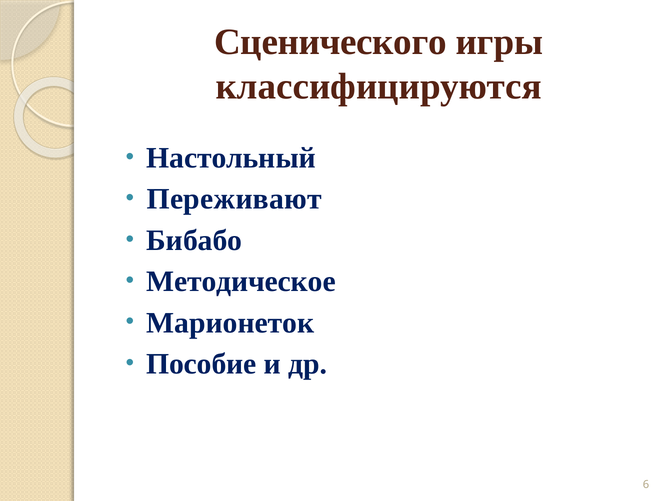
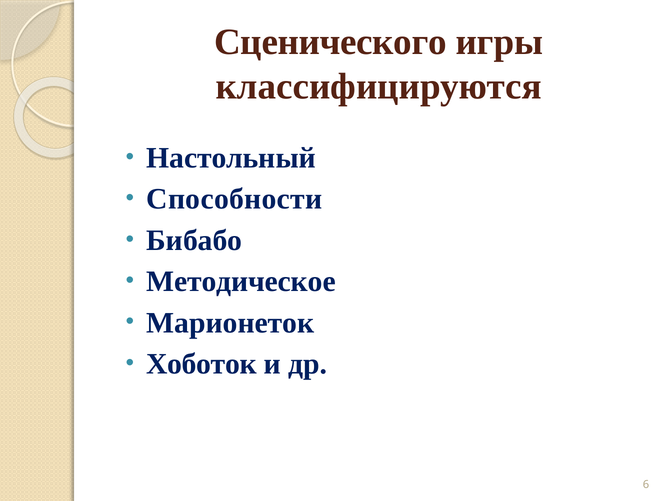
Переживают: Переживают -> Способности (234, 199)
Пособие: Пособие -> Хоботок (201, 364)
